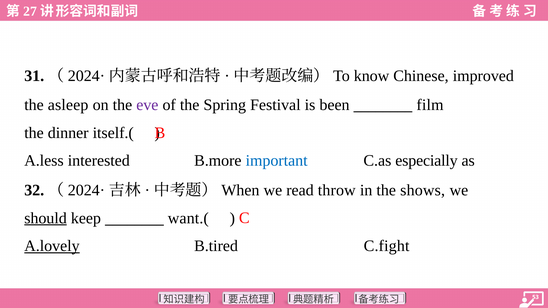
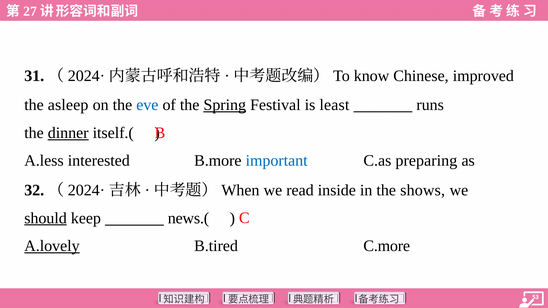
eve colour: purple -> blue (147, 105)
Spring underline: none -> present (225, 105)
been: been -> least (334, 105)
film: film -> runs (430, 105)
dinner underline: none -> present (68, 133)
especially: especially -> preparing (426, 161)
throw: throw -> inside (337, 190)
want.(: want.( -> news.( (188, 218)
C.fight: C.fight -> C.more (387, 246)
